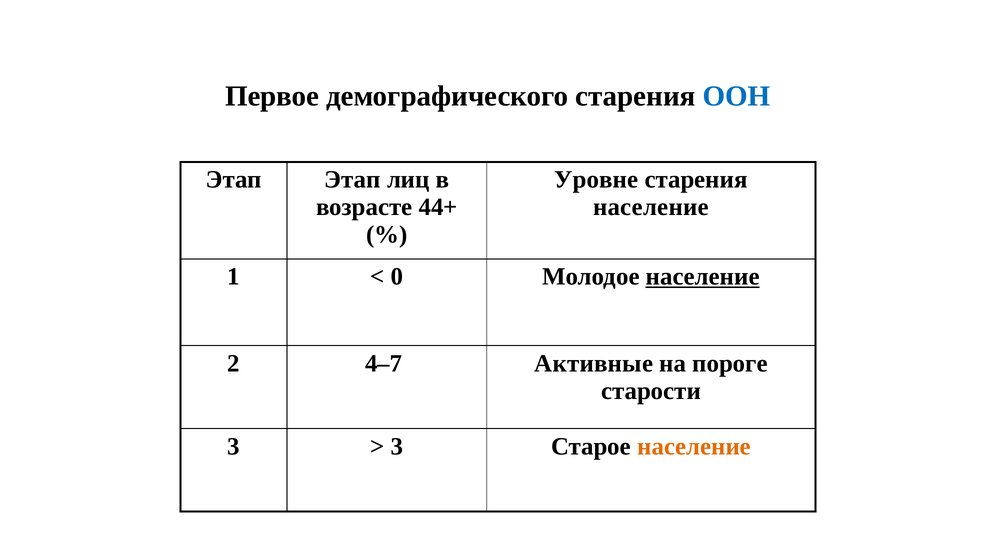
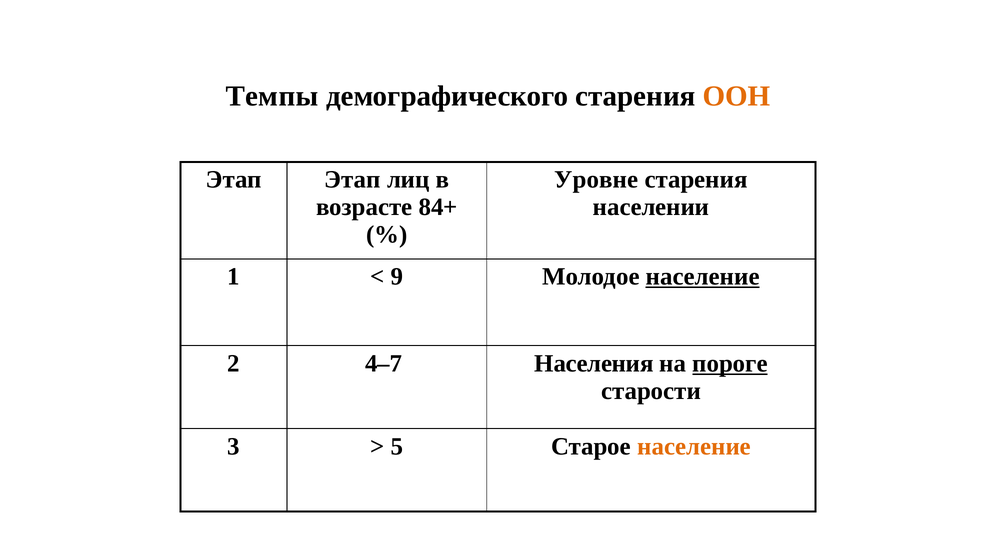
Первое: Первое -> Темпы (272, 96)
ООН colour: blue -> orange (737, 96)
44+: 44+ -> 84+ (438, 207)
население: население -> населении (651, 207)
0: 0 -> 9 (397, 277)
Активные: Активные -> Населения (594, 364)
пороге underline: none -> present (730, 364)
3: 3 -> 5 (397, 447)
